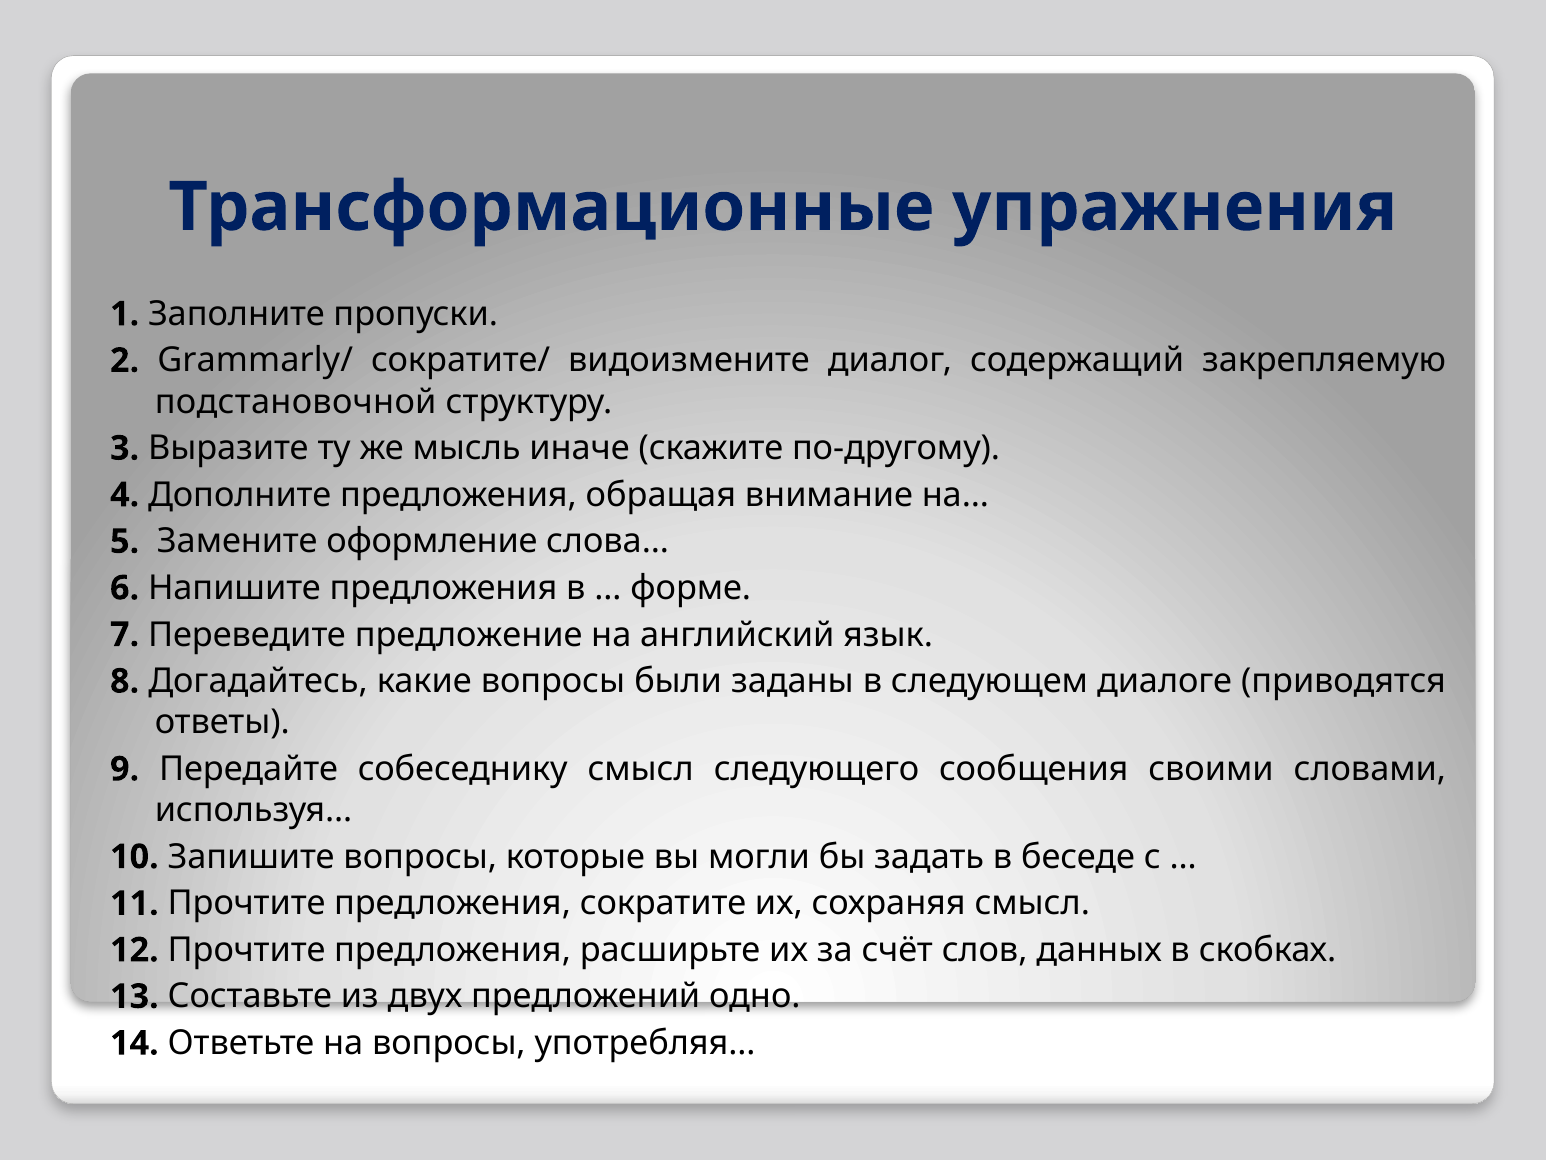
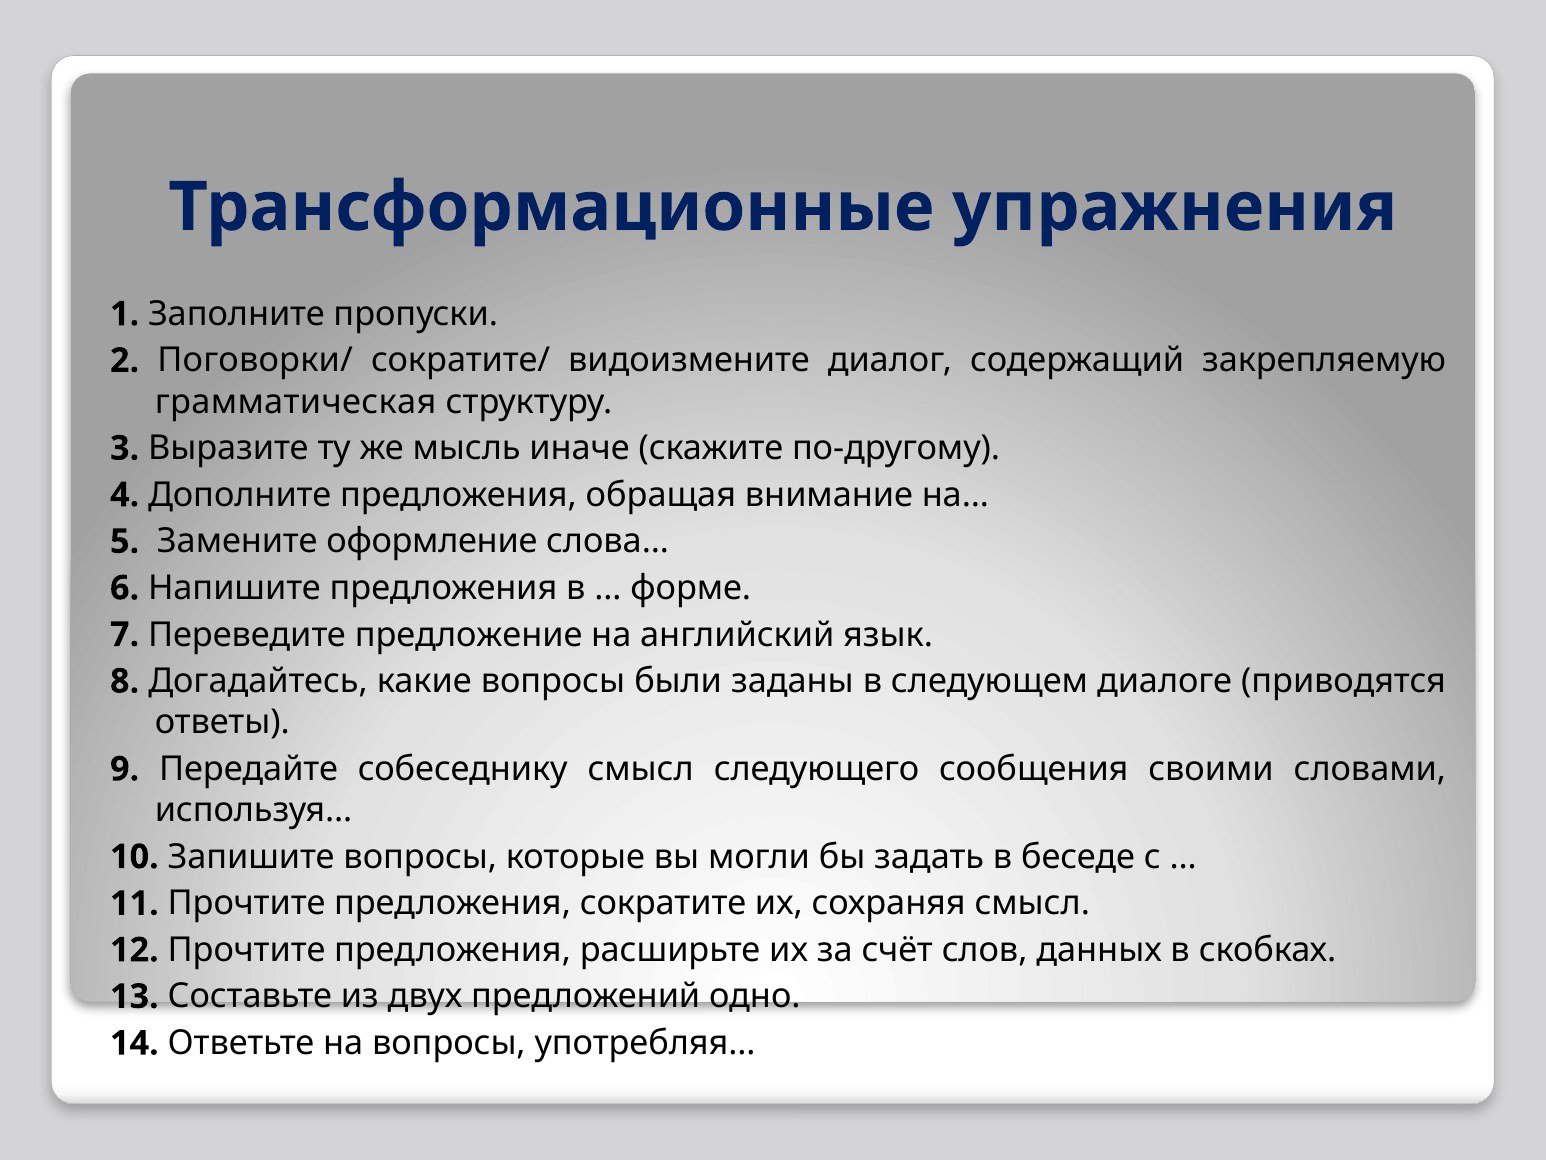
Grammarly/: Grammarly/ -> Поговорки/ (255, 360)
подстановочной: подстановочной -> грамматическая (296, 402)
